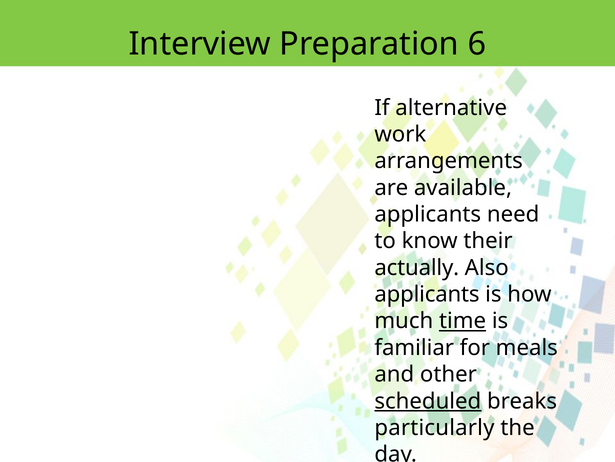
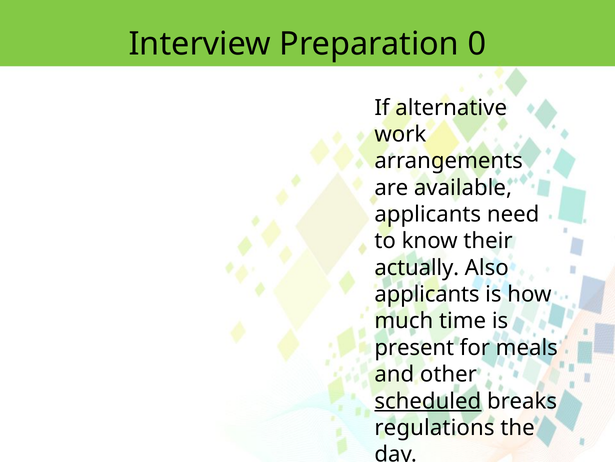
6: 6 -> 0 (477, 44)
time underline: present -> none (463, 321)
familiar: familiar -> present (414, 347)
particularly: particularly -> regulations (434, 427)
